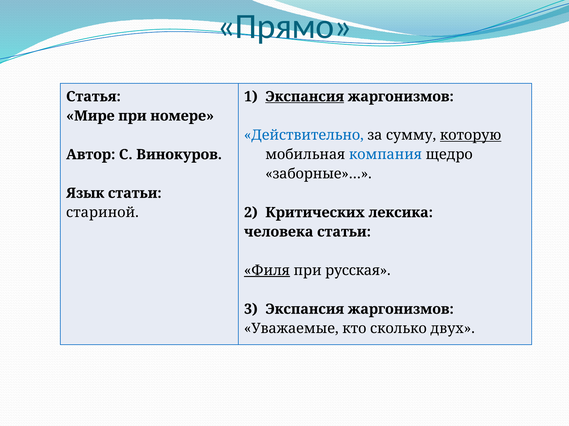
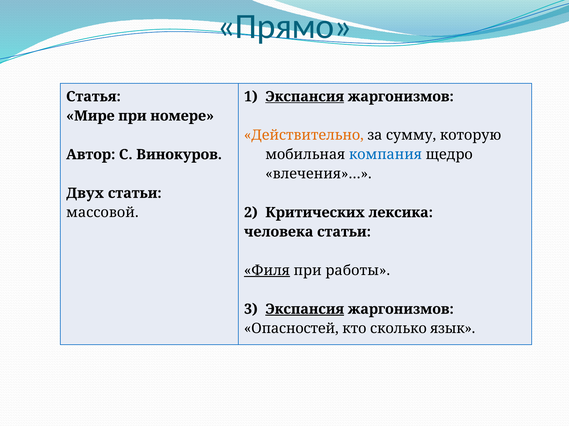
Действительно colour: blue -> orange (304, 135)
которую underline: present -> none (471, 135)
заборные»…: заборные»… -> влечения»… (318, 174)
Язык: Язык -> Двух (85, 194)
стариной: стариной -> массовой (102, 213)
русская: русская -> работы (358, 271)
Экспансия underline: none -> present (305, 310)
Уважаемые: Уважаемые -> Опасностей (291, 329)
двух: двух -> язык (453, 329)
